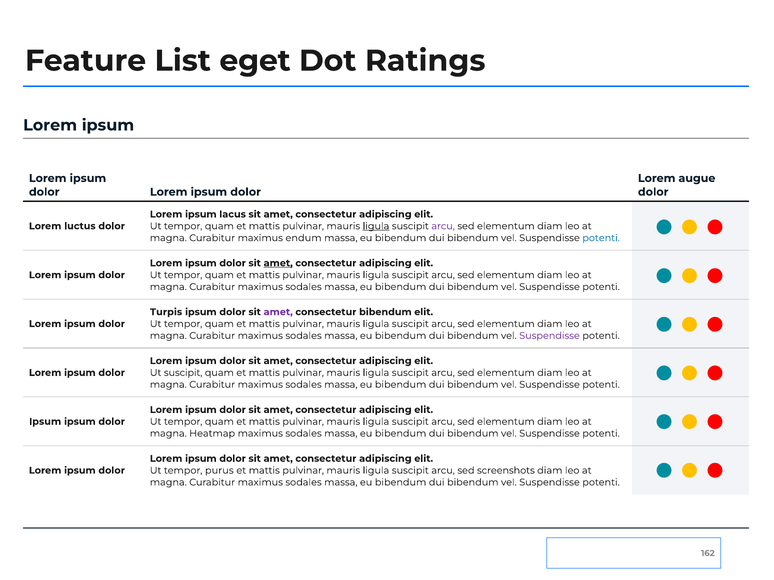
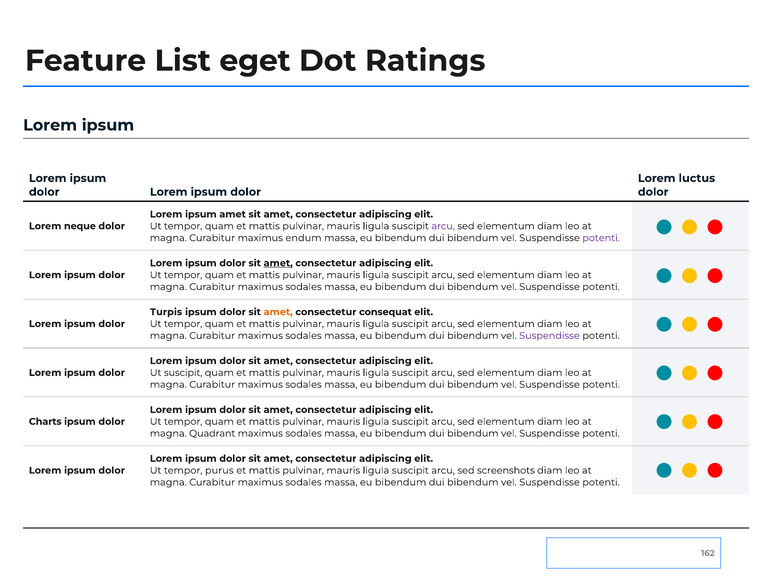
augue: augue -> luctus (697, 178)
ipsum lacus: lacus -> amet (233, 214)
luctus: luctus -> neque (80, 226)
ligula underline: present -> none (376, 226)
potenti colour: blue -> purple (601, 238)
amet colour: purple -> orange (278, 312)
consectetur bibendum: bibendum -> consequat (385, 312)
Ipsum: Ipsum -> Charts (45, 422)
Heatmap: Heatmap -> Quadrant (212, 434)
